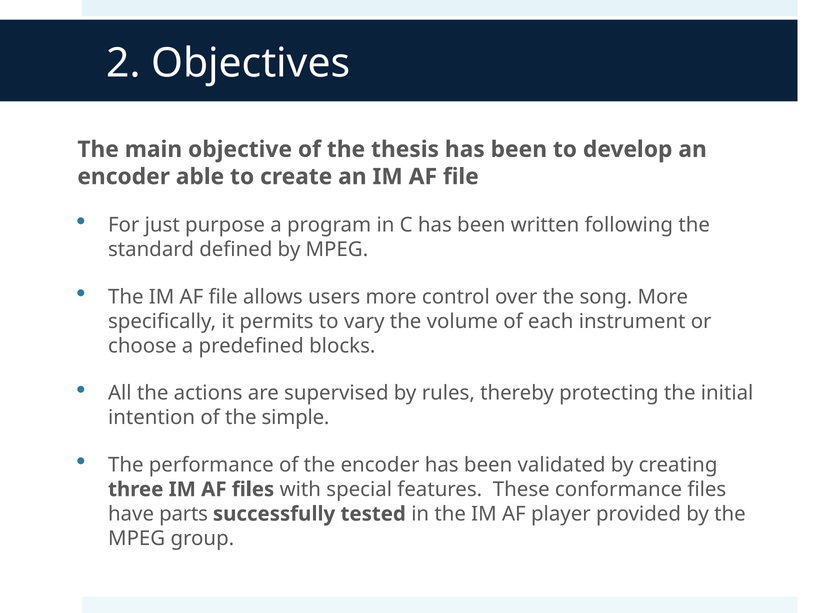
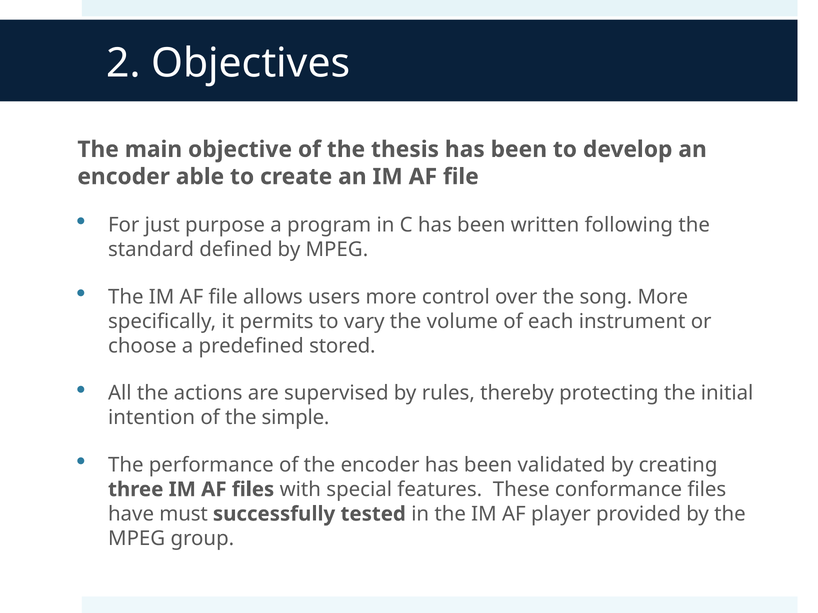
blocks: blocks -> stored (342, 346)
parts: parts -> must (184, 514)
